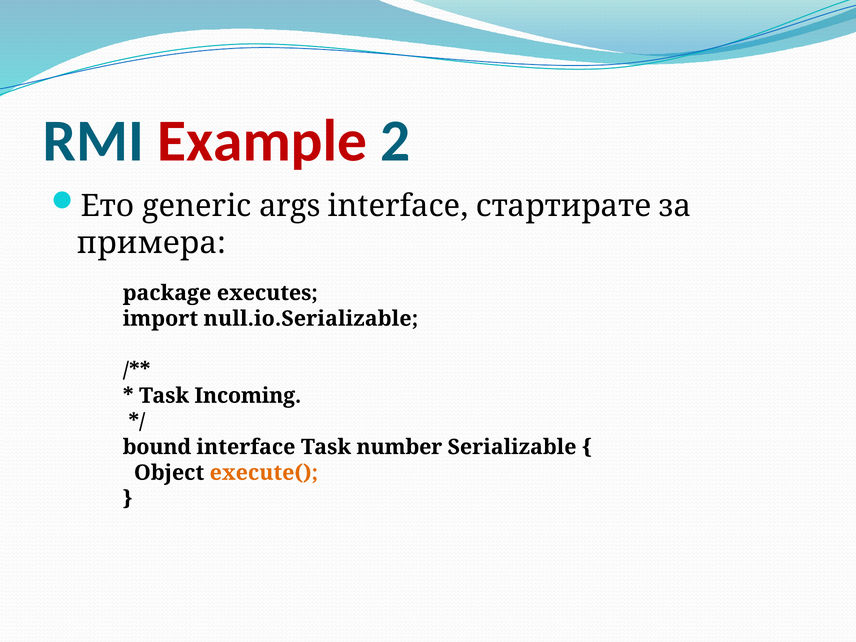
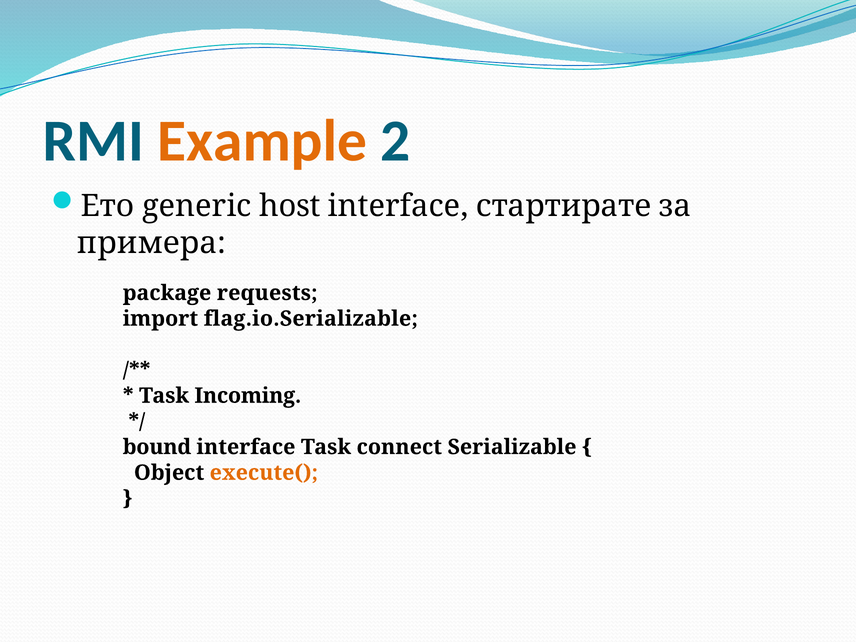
Example colour: red -> orange (262, 141)
args: args -> host (290, 206)
executes: executes -> requests (267, 293)
null.io.Serializable: null.io.Serializable -> flag.io.Serializable (311, 319)
number: number -> connect (399, 447)
